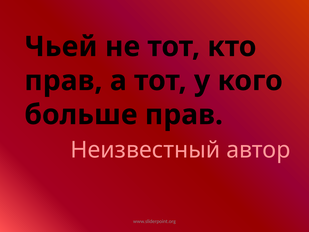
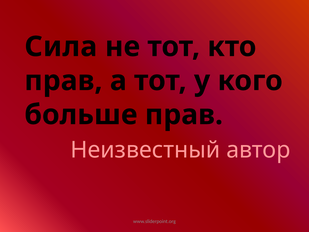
Чьей: Чьей -> Сила (61, 47)
